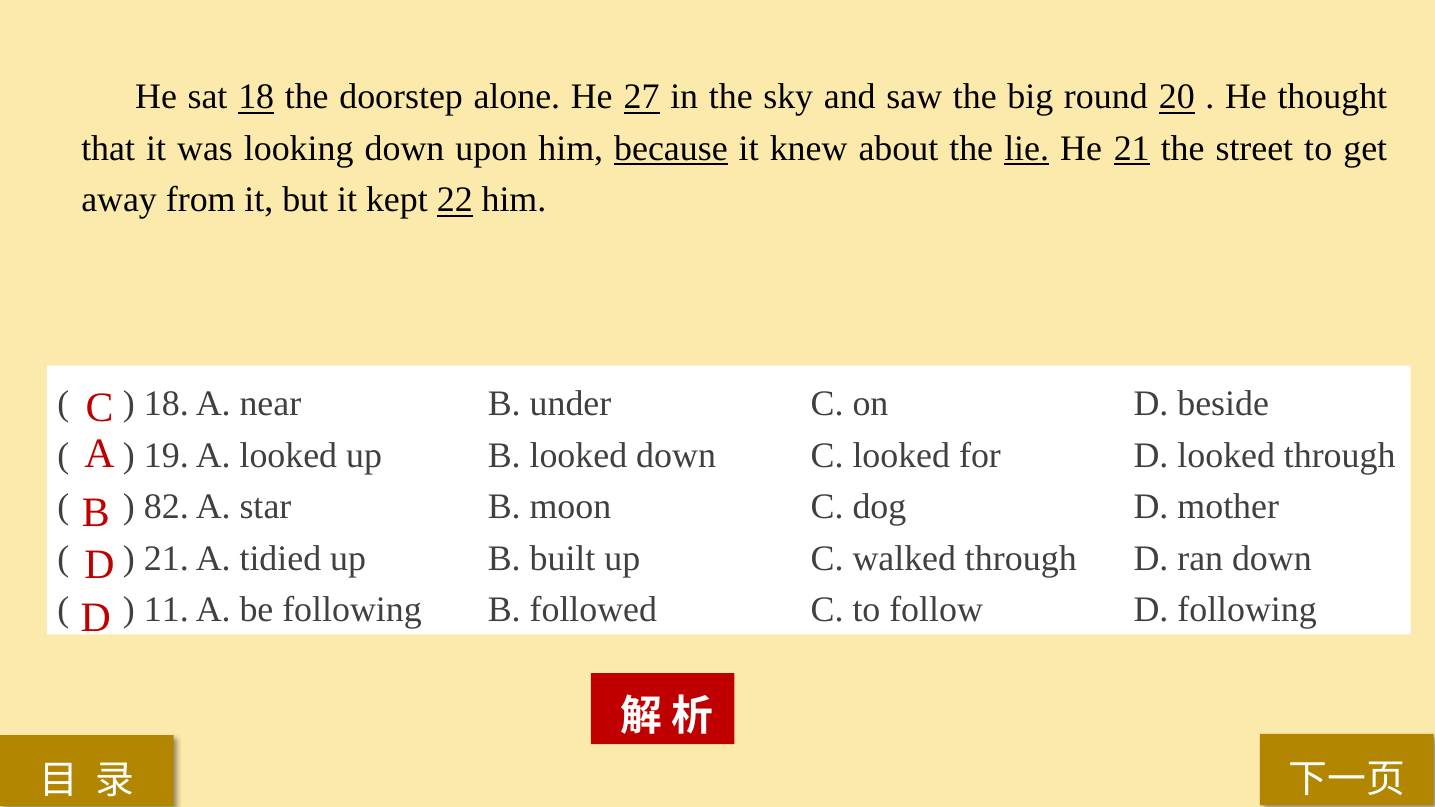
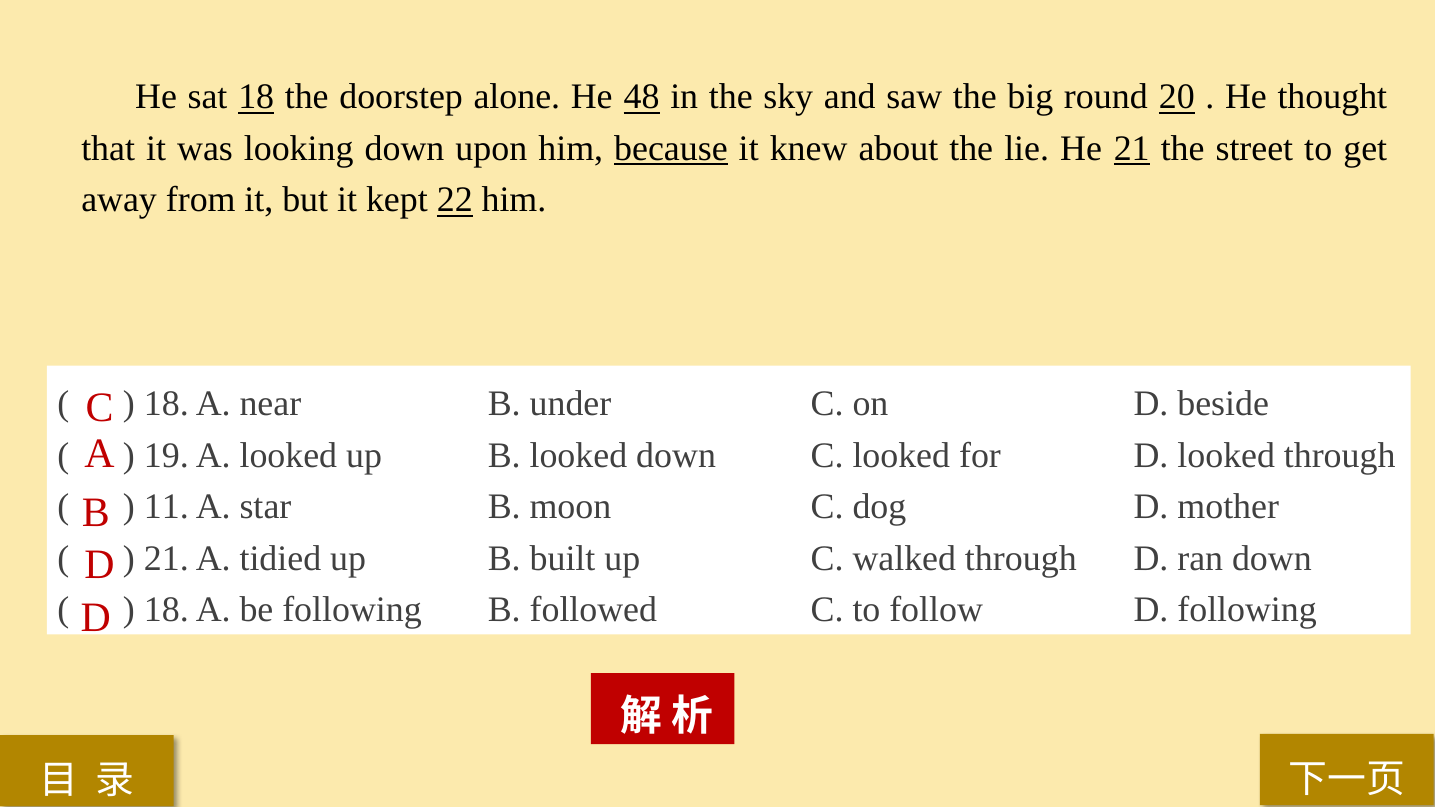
27: 27 -> 48 (642, 97)
lie underline: present -> none (1027, 148)
82: 82 -> 11 (166, 507)
11: 11 -> 18 (166, 610)
